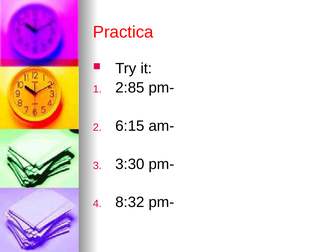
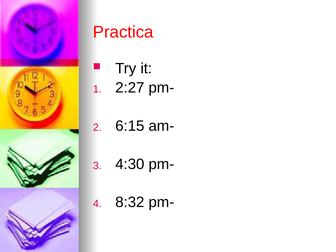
2:85: 2:85 -> 2:27 (130, 88)
3:30: 3:30 -> 4:30 (130, 164)
